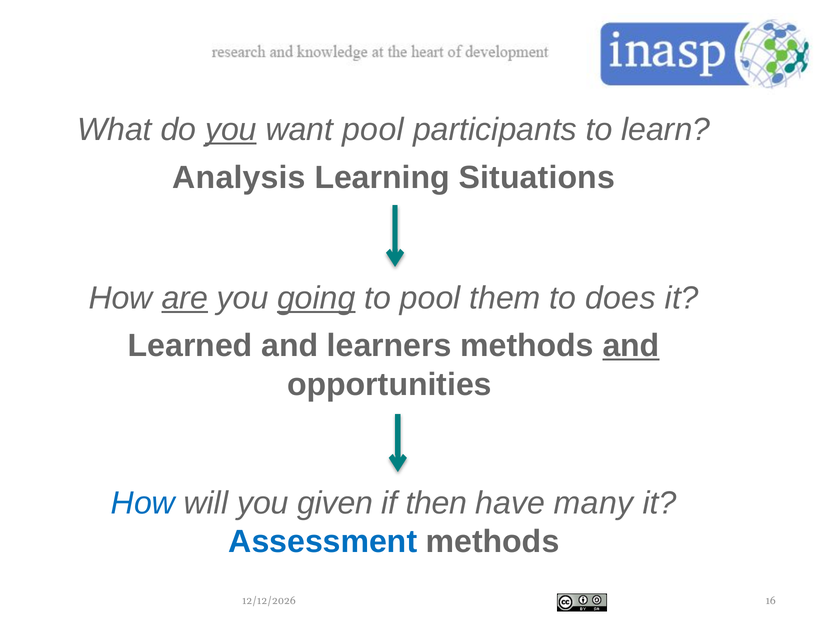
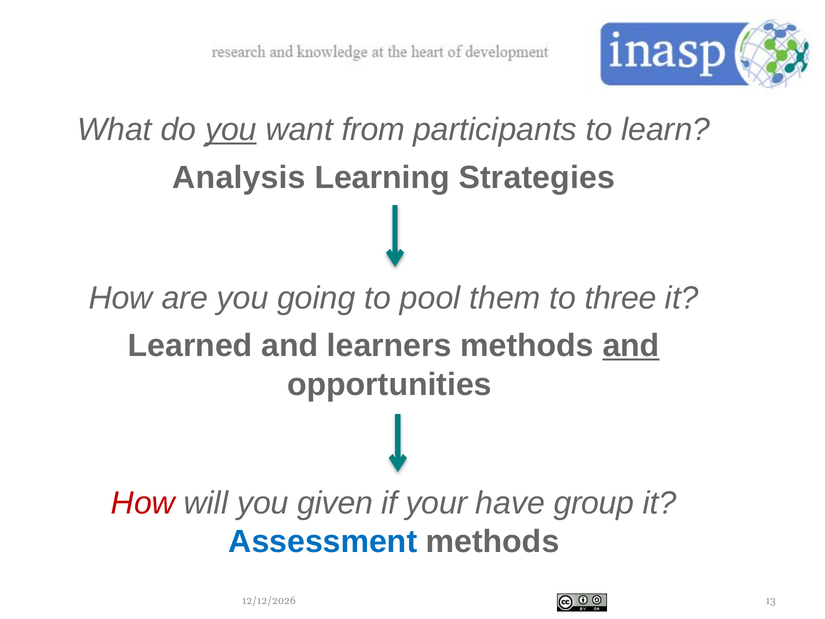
want pool: pool -> from (373, 130)
Situations: Situations -> Strategies (537, 177)
are underline: present -> none (185, 298)
going underline: present -> none (316, 298)
does: does -> three (621, 298)
How colour: blue -> red (143, 503)
then: then -> your (436, 503)
many: many -> group (594, 503)
16: 16 -> 13 (771, 601)
